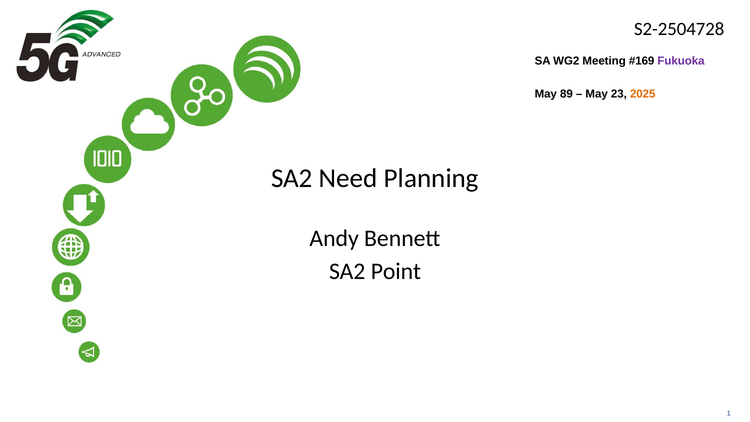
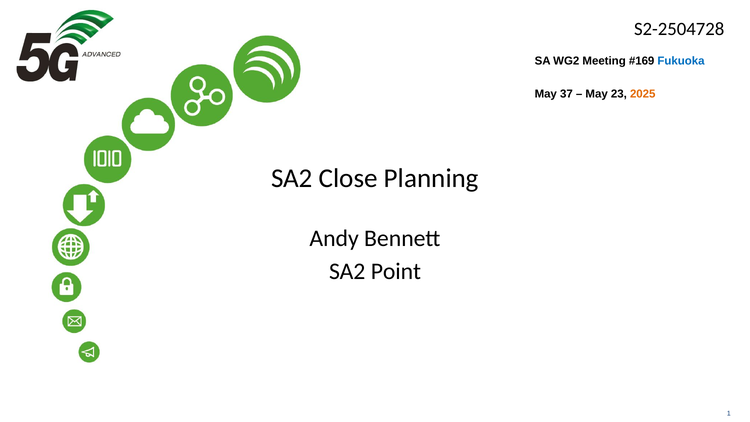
Fukuoka colour: purple -> blue (681, 61)
89: 89 -> 37 (566, 94)
Need: Need -> Close (348, 178)
